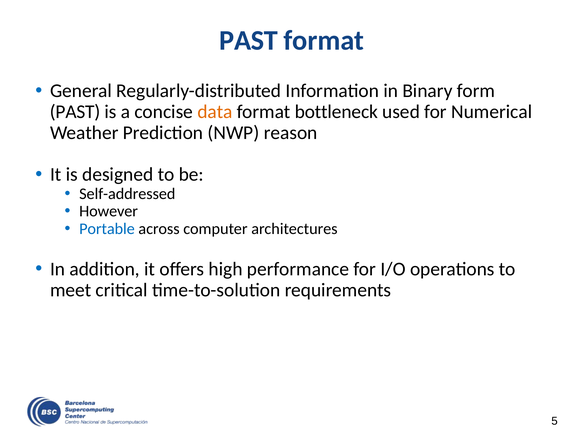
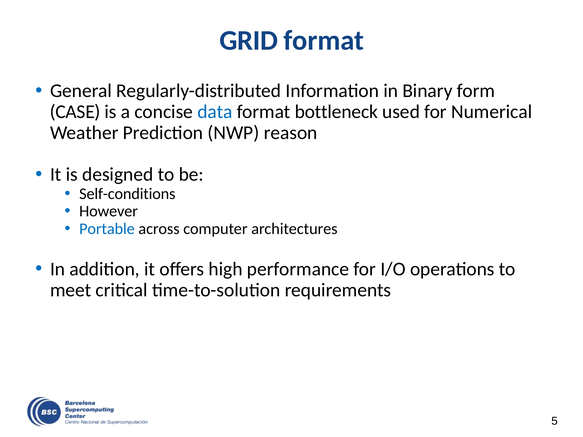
PAST: PAST -> GRID (249, 40)
PAST: PAST -> CASE (75, 112)
data colour: orange -> blue (215, 112)
Self-addressed: Self-addressed -> Self-conditions (127, 194)
